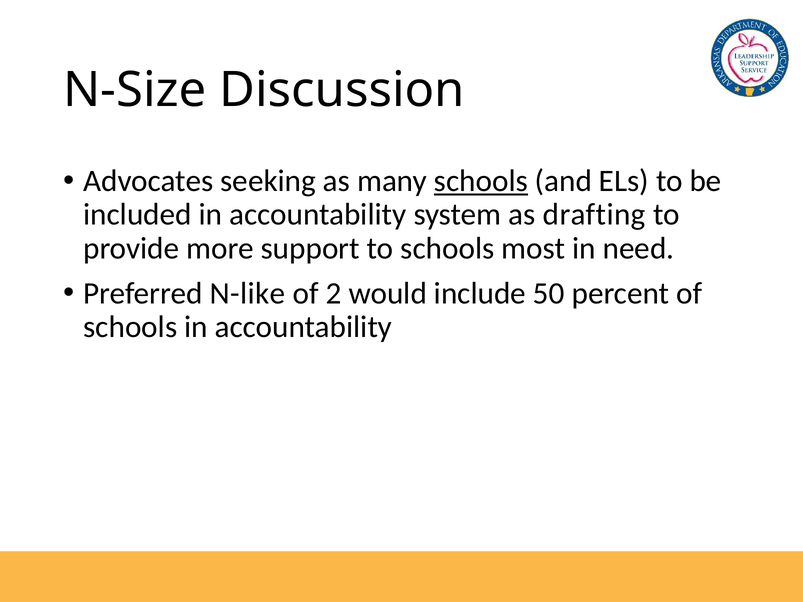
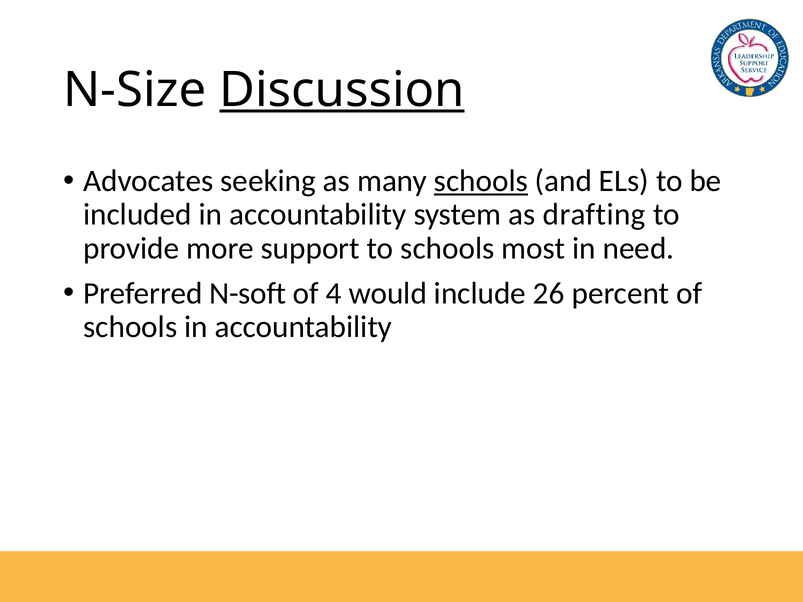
Discussion underline: none -> present (342, 90)
N-like: N-like -> N-soft (248, 293)
2: 2 -> 4 (334, 293)
50: 50 -> 26 (549, 293)
